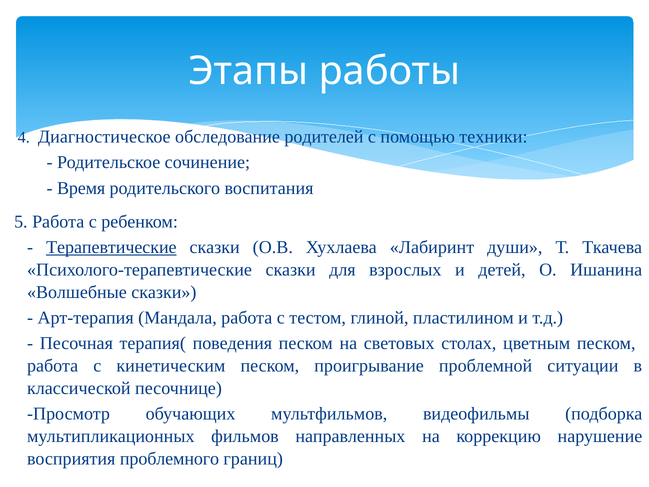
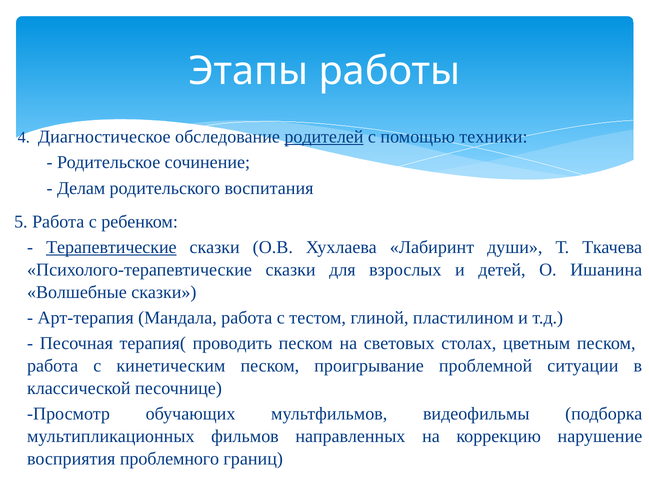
родителей underline: none -> present (324, 137)
Время: Время -> Делам (81, 188)
поведения: поведения -> проводить (232, 343)
